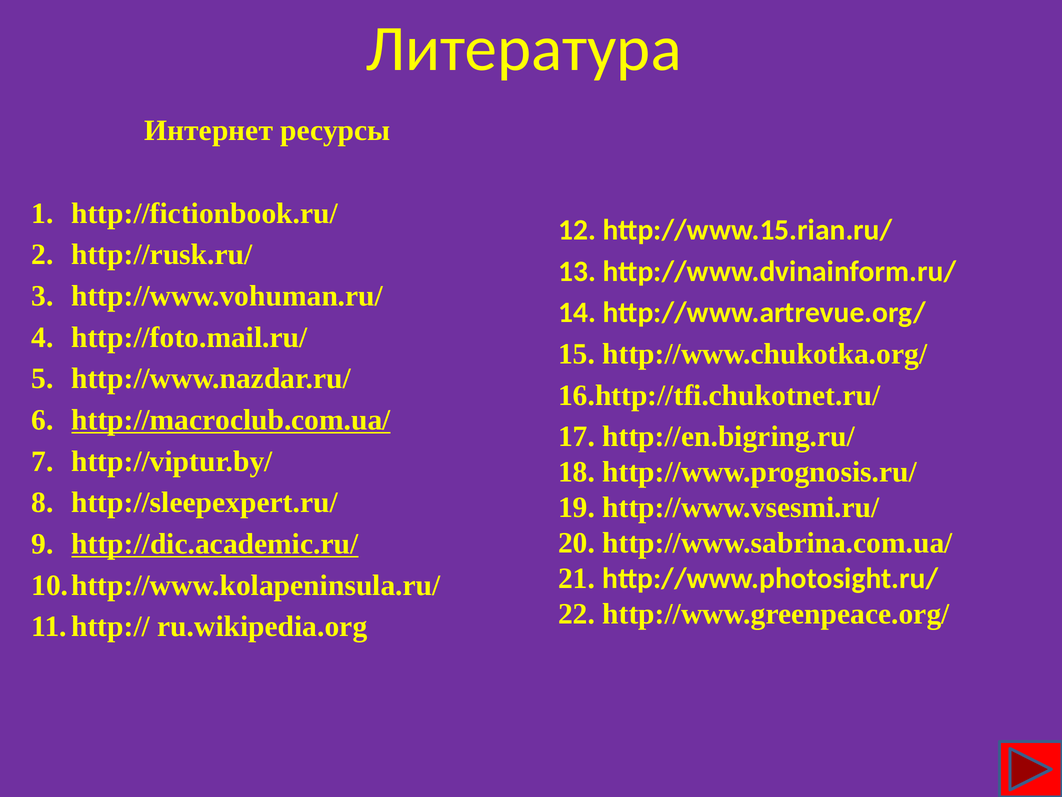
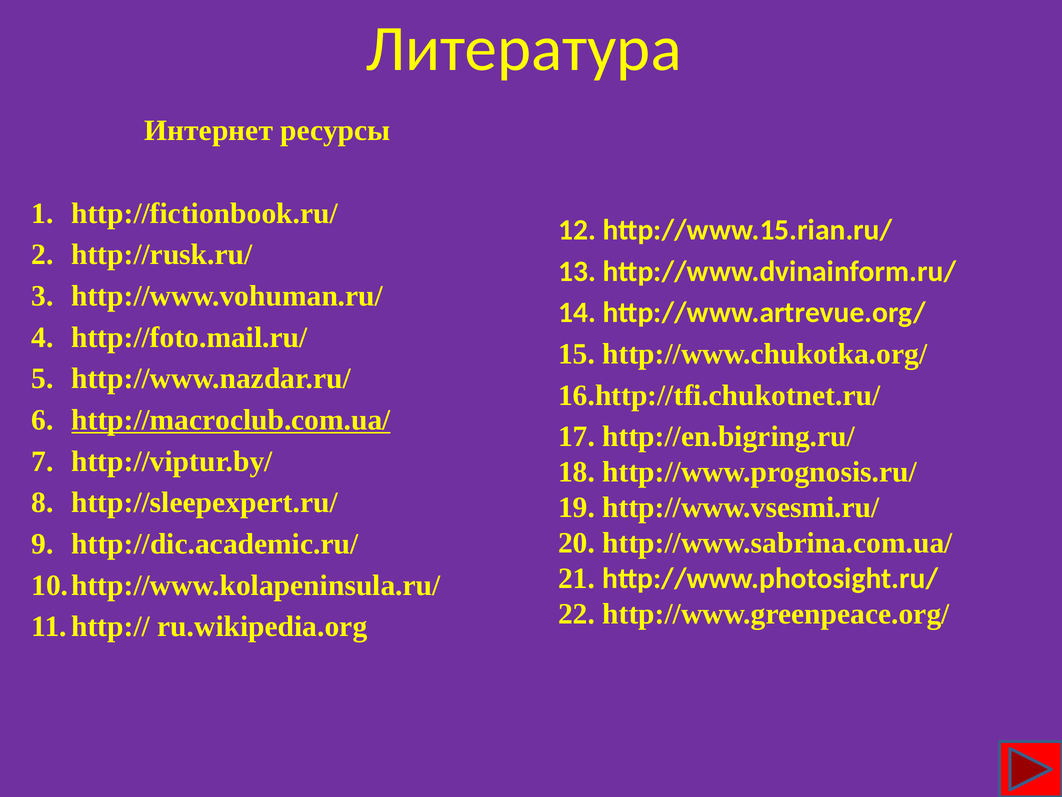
http://dic.academic.ru/ underline: present -> none (215, 544)
